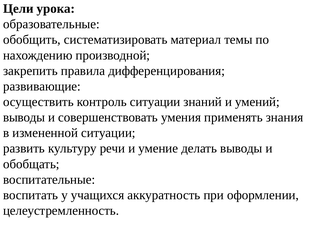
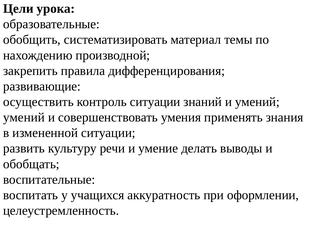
выводы: выводы -> умений (24, 117)
